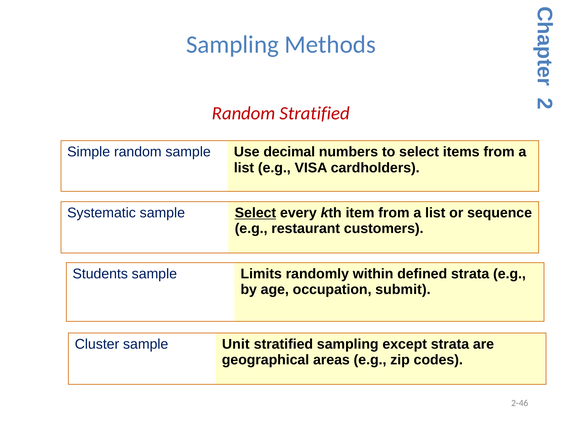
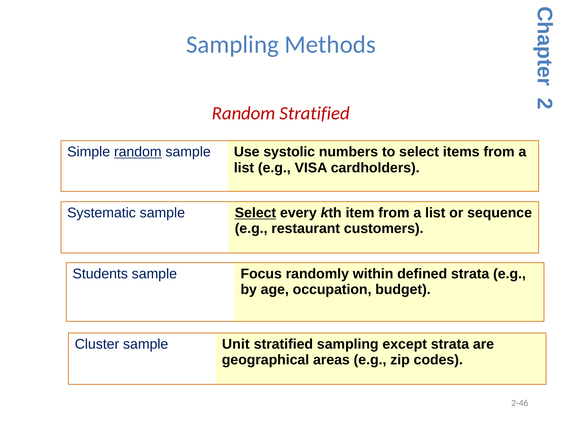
random underline: none -> present (138, 152)
decimal: decimal -> systolic (289, 152)
Limits: Limits -> Focus (261, 274)
submit: submit -> budget (403, 289)
